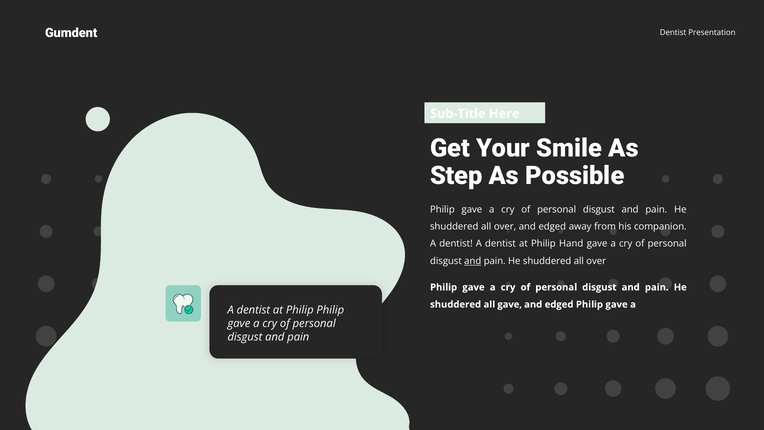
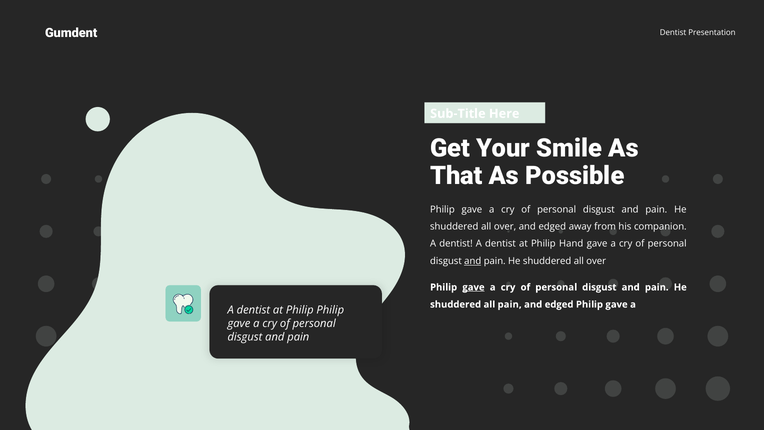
Step: Step -> That (456, 176)
gave underline: none -> present (473, 287)
all gave: gave -> pain (510, 304)
